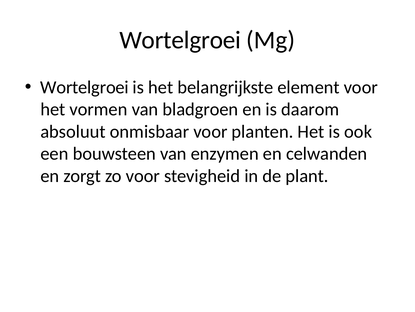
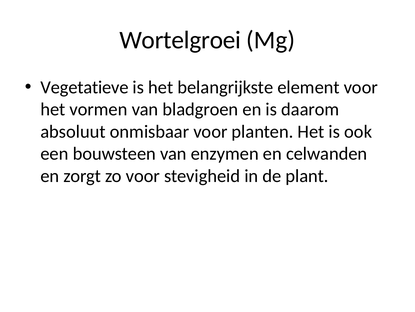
Wortelgroei: Wortelgroei -> Vegetatieve (85, 87)
